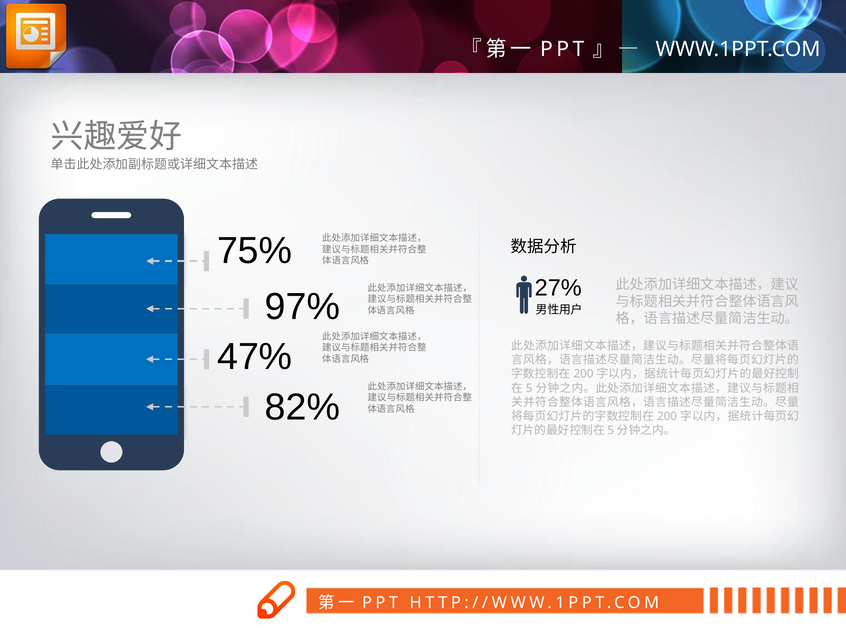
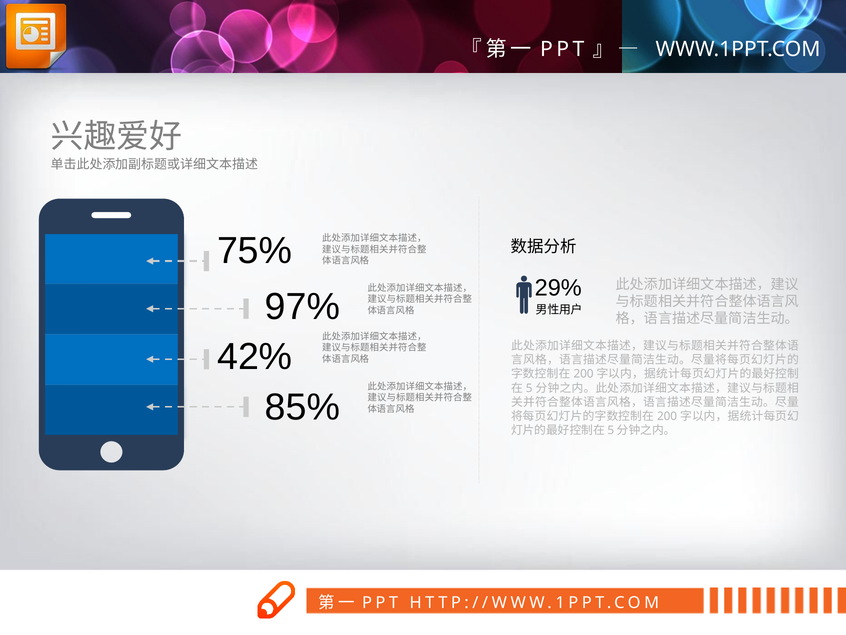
27%: 27% -> 29% (558, 288)
47%: 47% -> 42% (255, 356)
82%: 82% -> 85% (302, 407)
